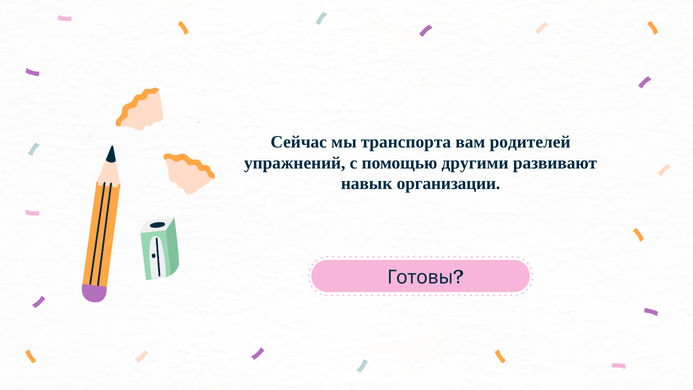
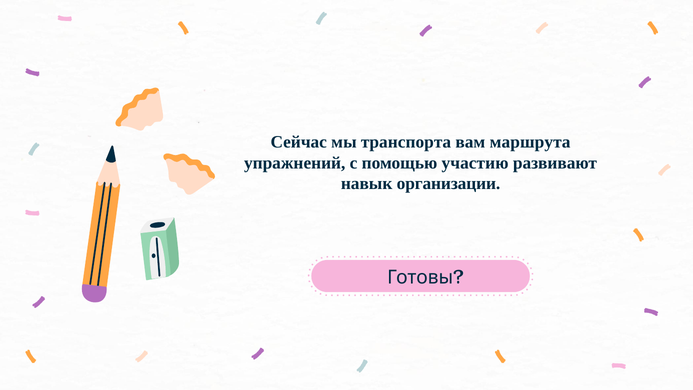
родителей: родителей -> маршрута (530, 142)
другими: другими -> участию (475, 163)
